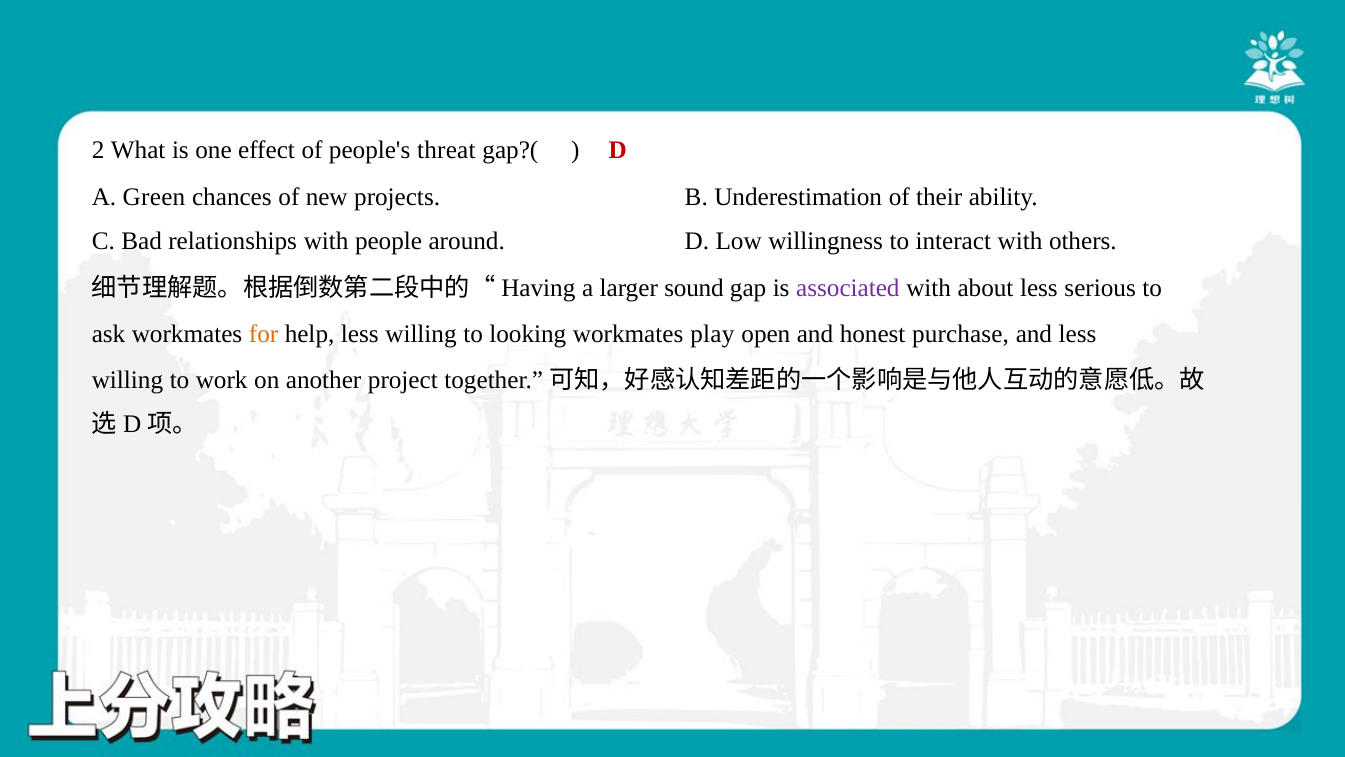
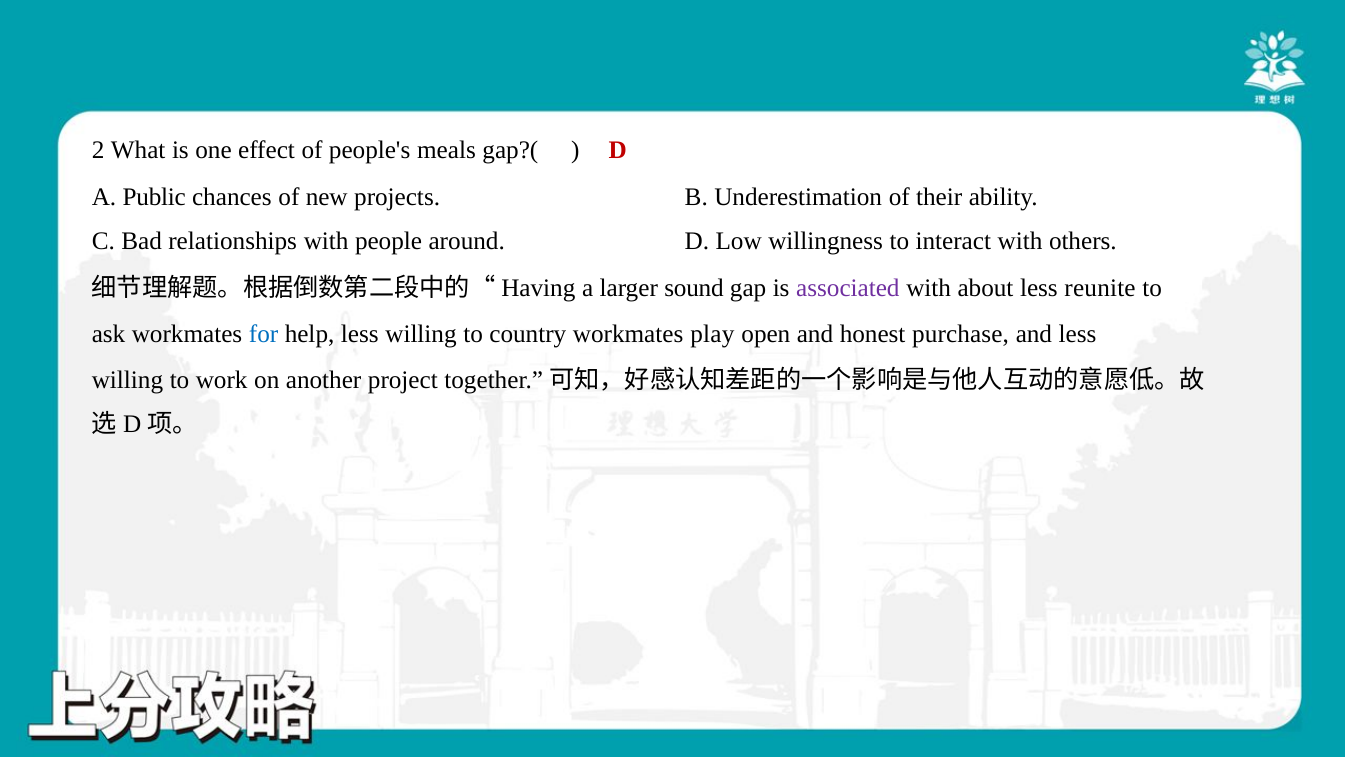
threat: threat -> meals (446, 150)
Green: Green -> Public (154, 197)
serious: serious -> reunite (1100, 288)
for colour: orange -> blue (264, 334)
looking: looking -> country (528, 334)
